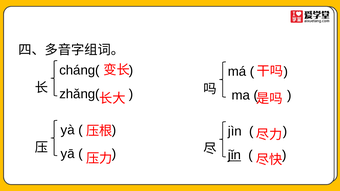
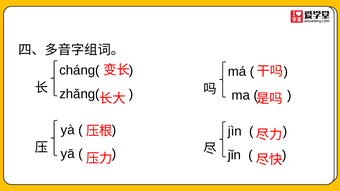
jǐn underline: present -> none (234, 155)
